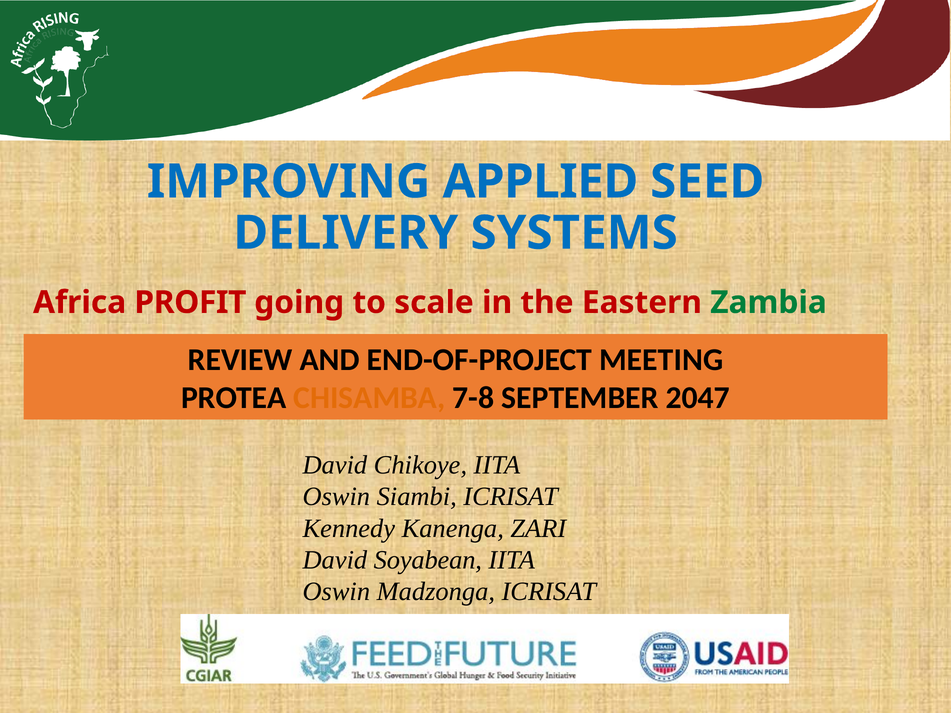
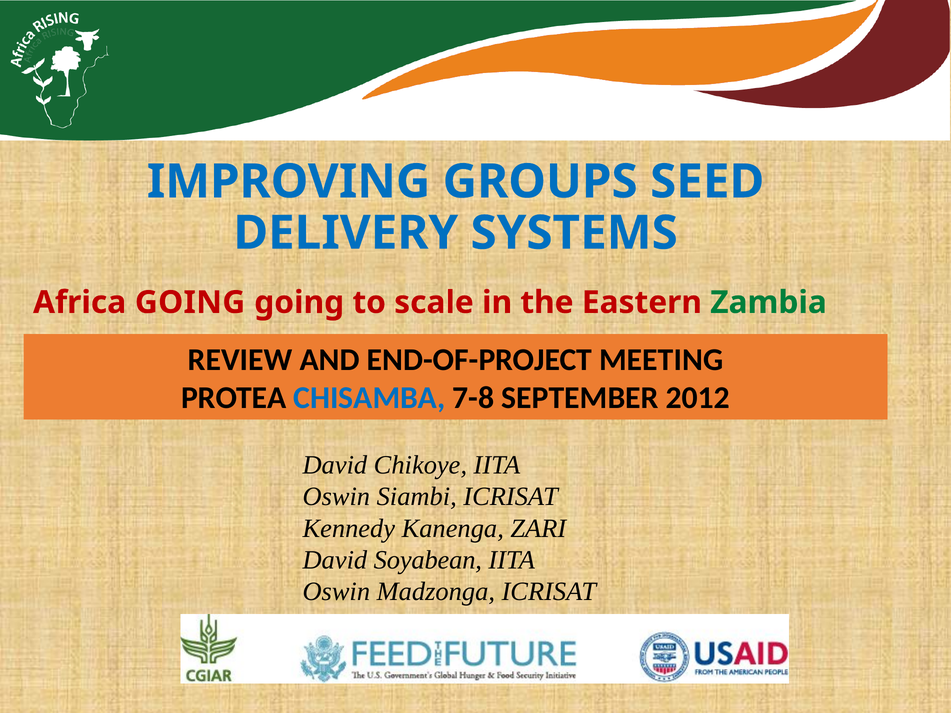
APPLIED: APPLIED -> GROUPS (540, 182)
Africa PROFIT: PROFIT -> GOING (190, 303)
CHISAMBA colour: orange -> blue (369, 398)
2047: 2047 -> 2012 (698, 398)
